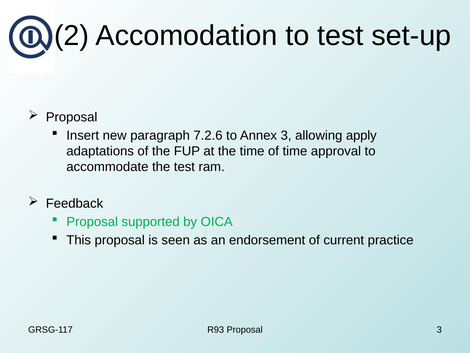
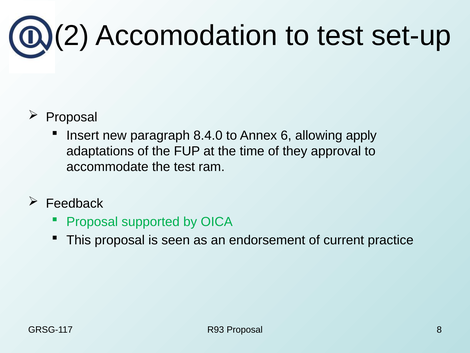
7.2.6: 7.2.6 -> 8.4.0 (208, 135)
Annex 3: 3 -> 6 (286, 135)
of time: time -> they (295, 151)
Proposal 3: 3 -> 8 (439, 329)
